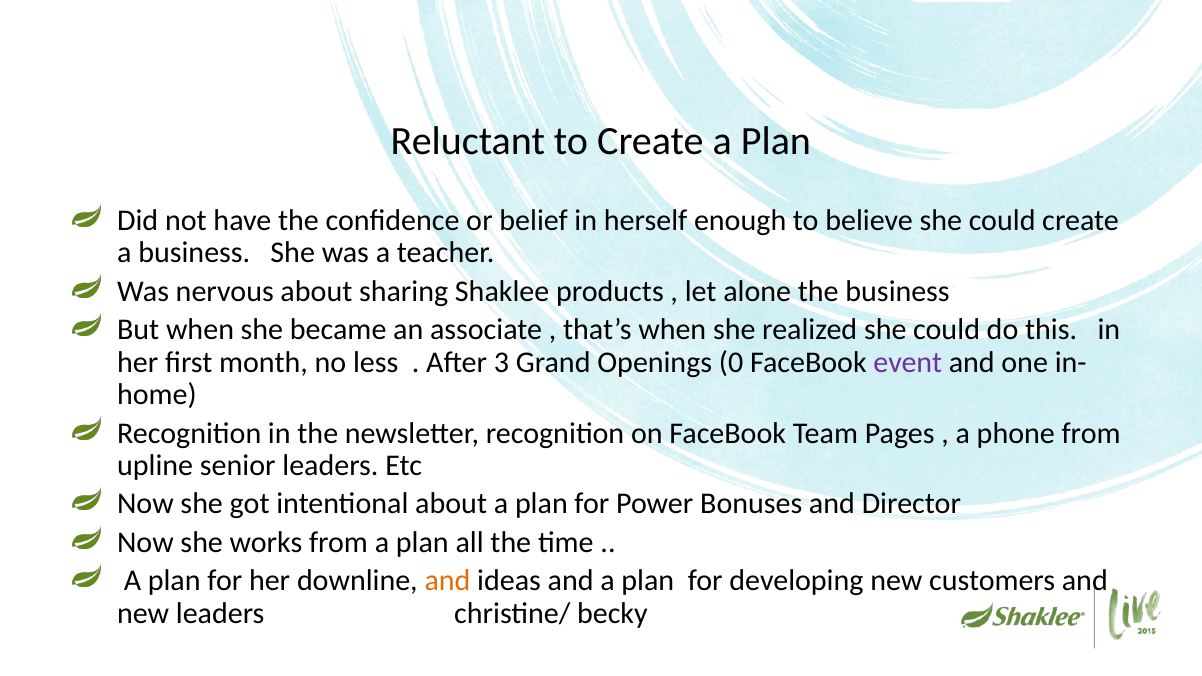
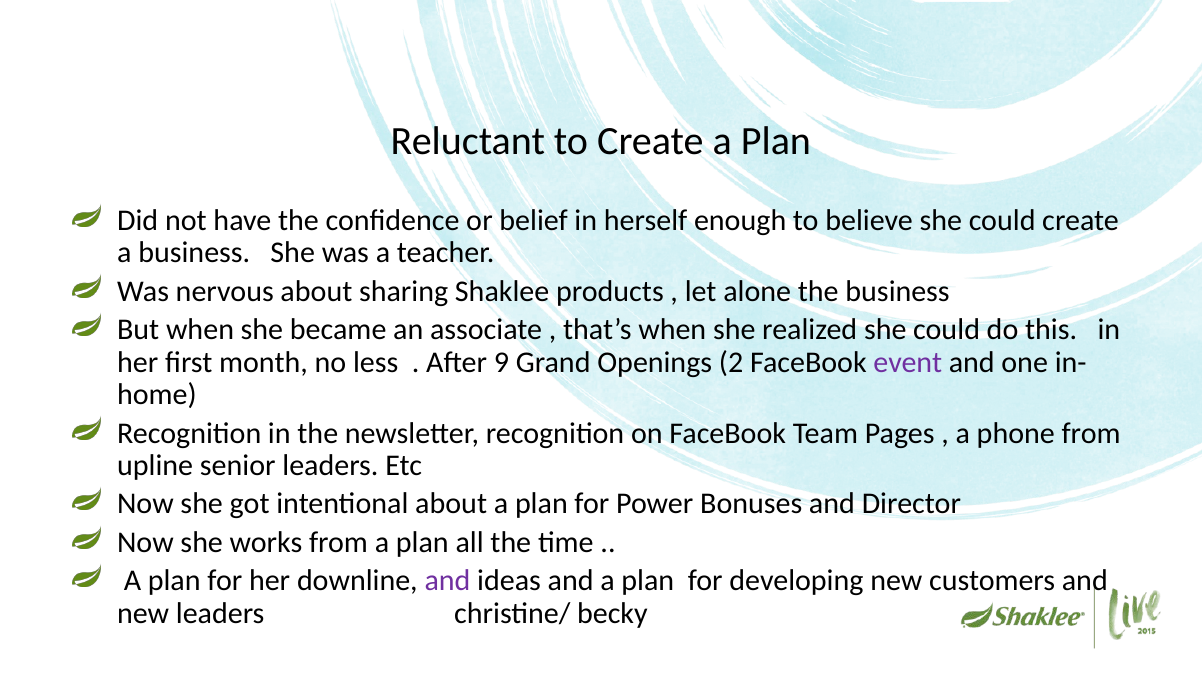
3: 3 -> 9 (501, 362)
0: 0 -> 2 (731, 362)
and colour: orange -> purple (448, 581)
